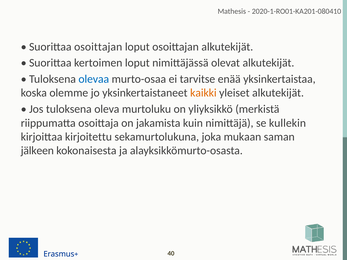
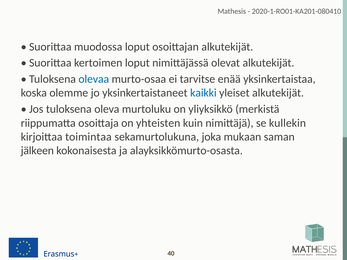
Suorittaa osoittajan: osoittajan -> muodossa (98, 47)
kaikki colour: orange -> blue (203, 93)
jakamista: jakamista -> yhteisten (158, 123)
kirjoitettu: kirjoitettu -> toimintaa (88, 137)
